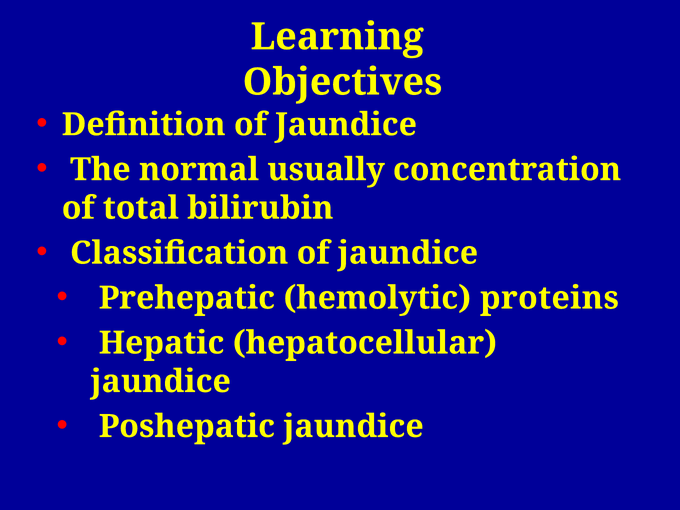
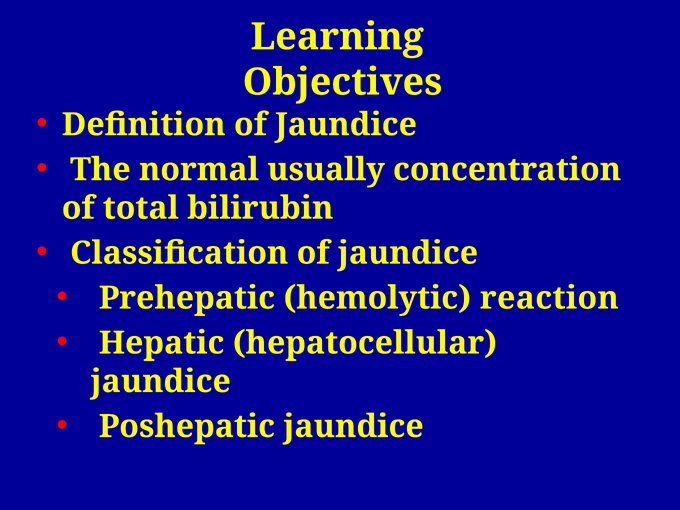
proteins: proteins -> reaction (549, 298)
